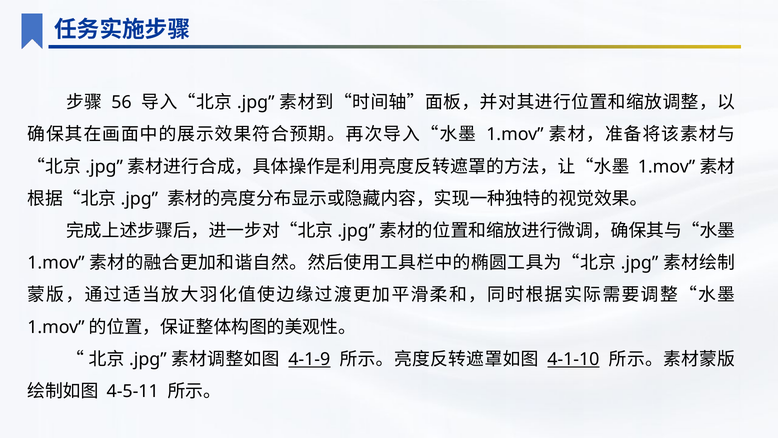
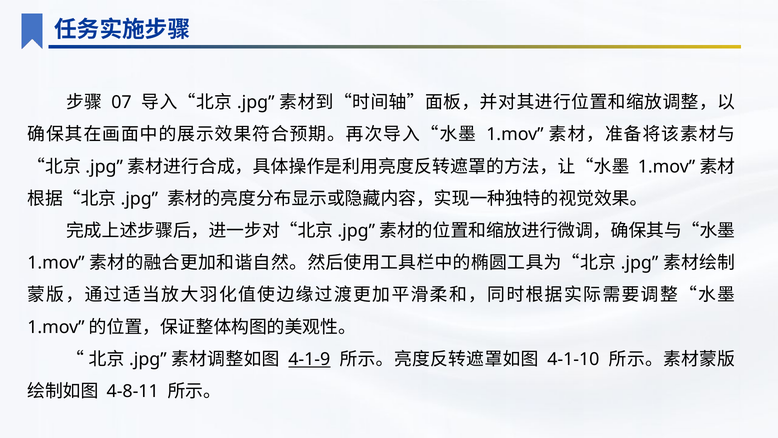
56: 56 -> 07 (121, 102)
4-1-10 underline: present -> none (573, 359)
4-5-11: 4-5-11 -> 4-8-11 (133, 391)
